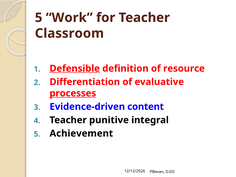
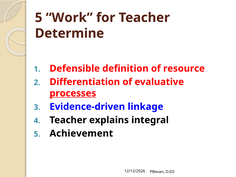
Classroom: Classroom -> Determine (69, 33)
Defensible underline: present -> none (75, 68)
content: content -> linkage (145, 107)
punitive: punitive -> explains (109, 120)
